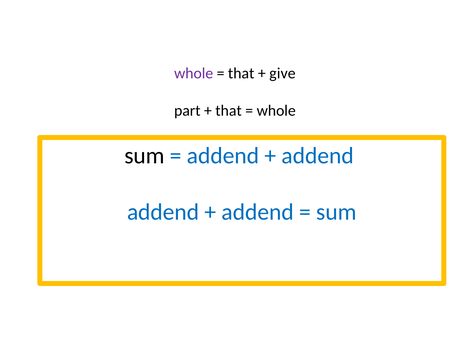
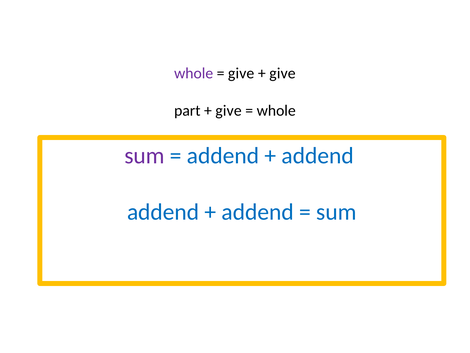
that: that -> give (241, 73)
that: that -> give (229, 111)
sum colour: black -> purple (145, 155)
